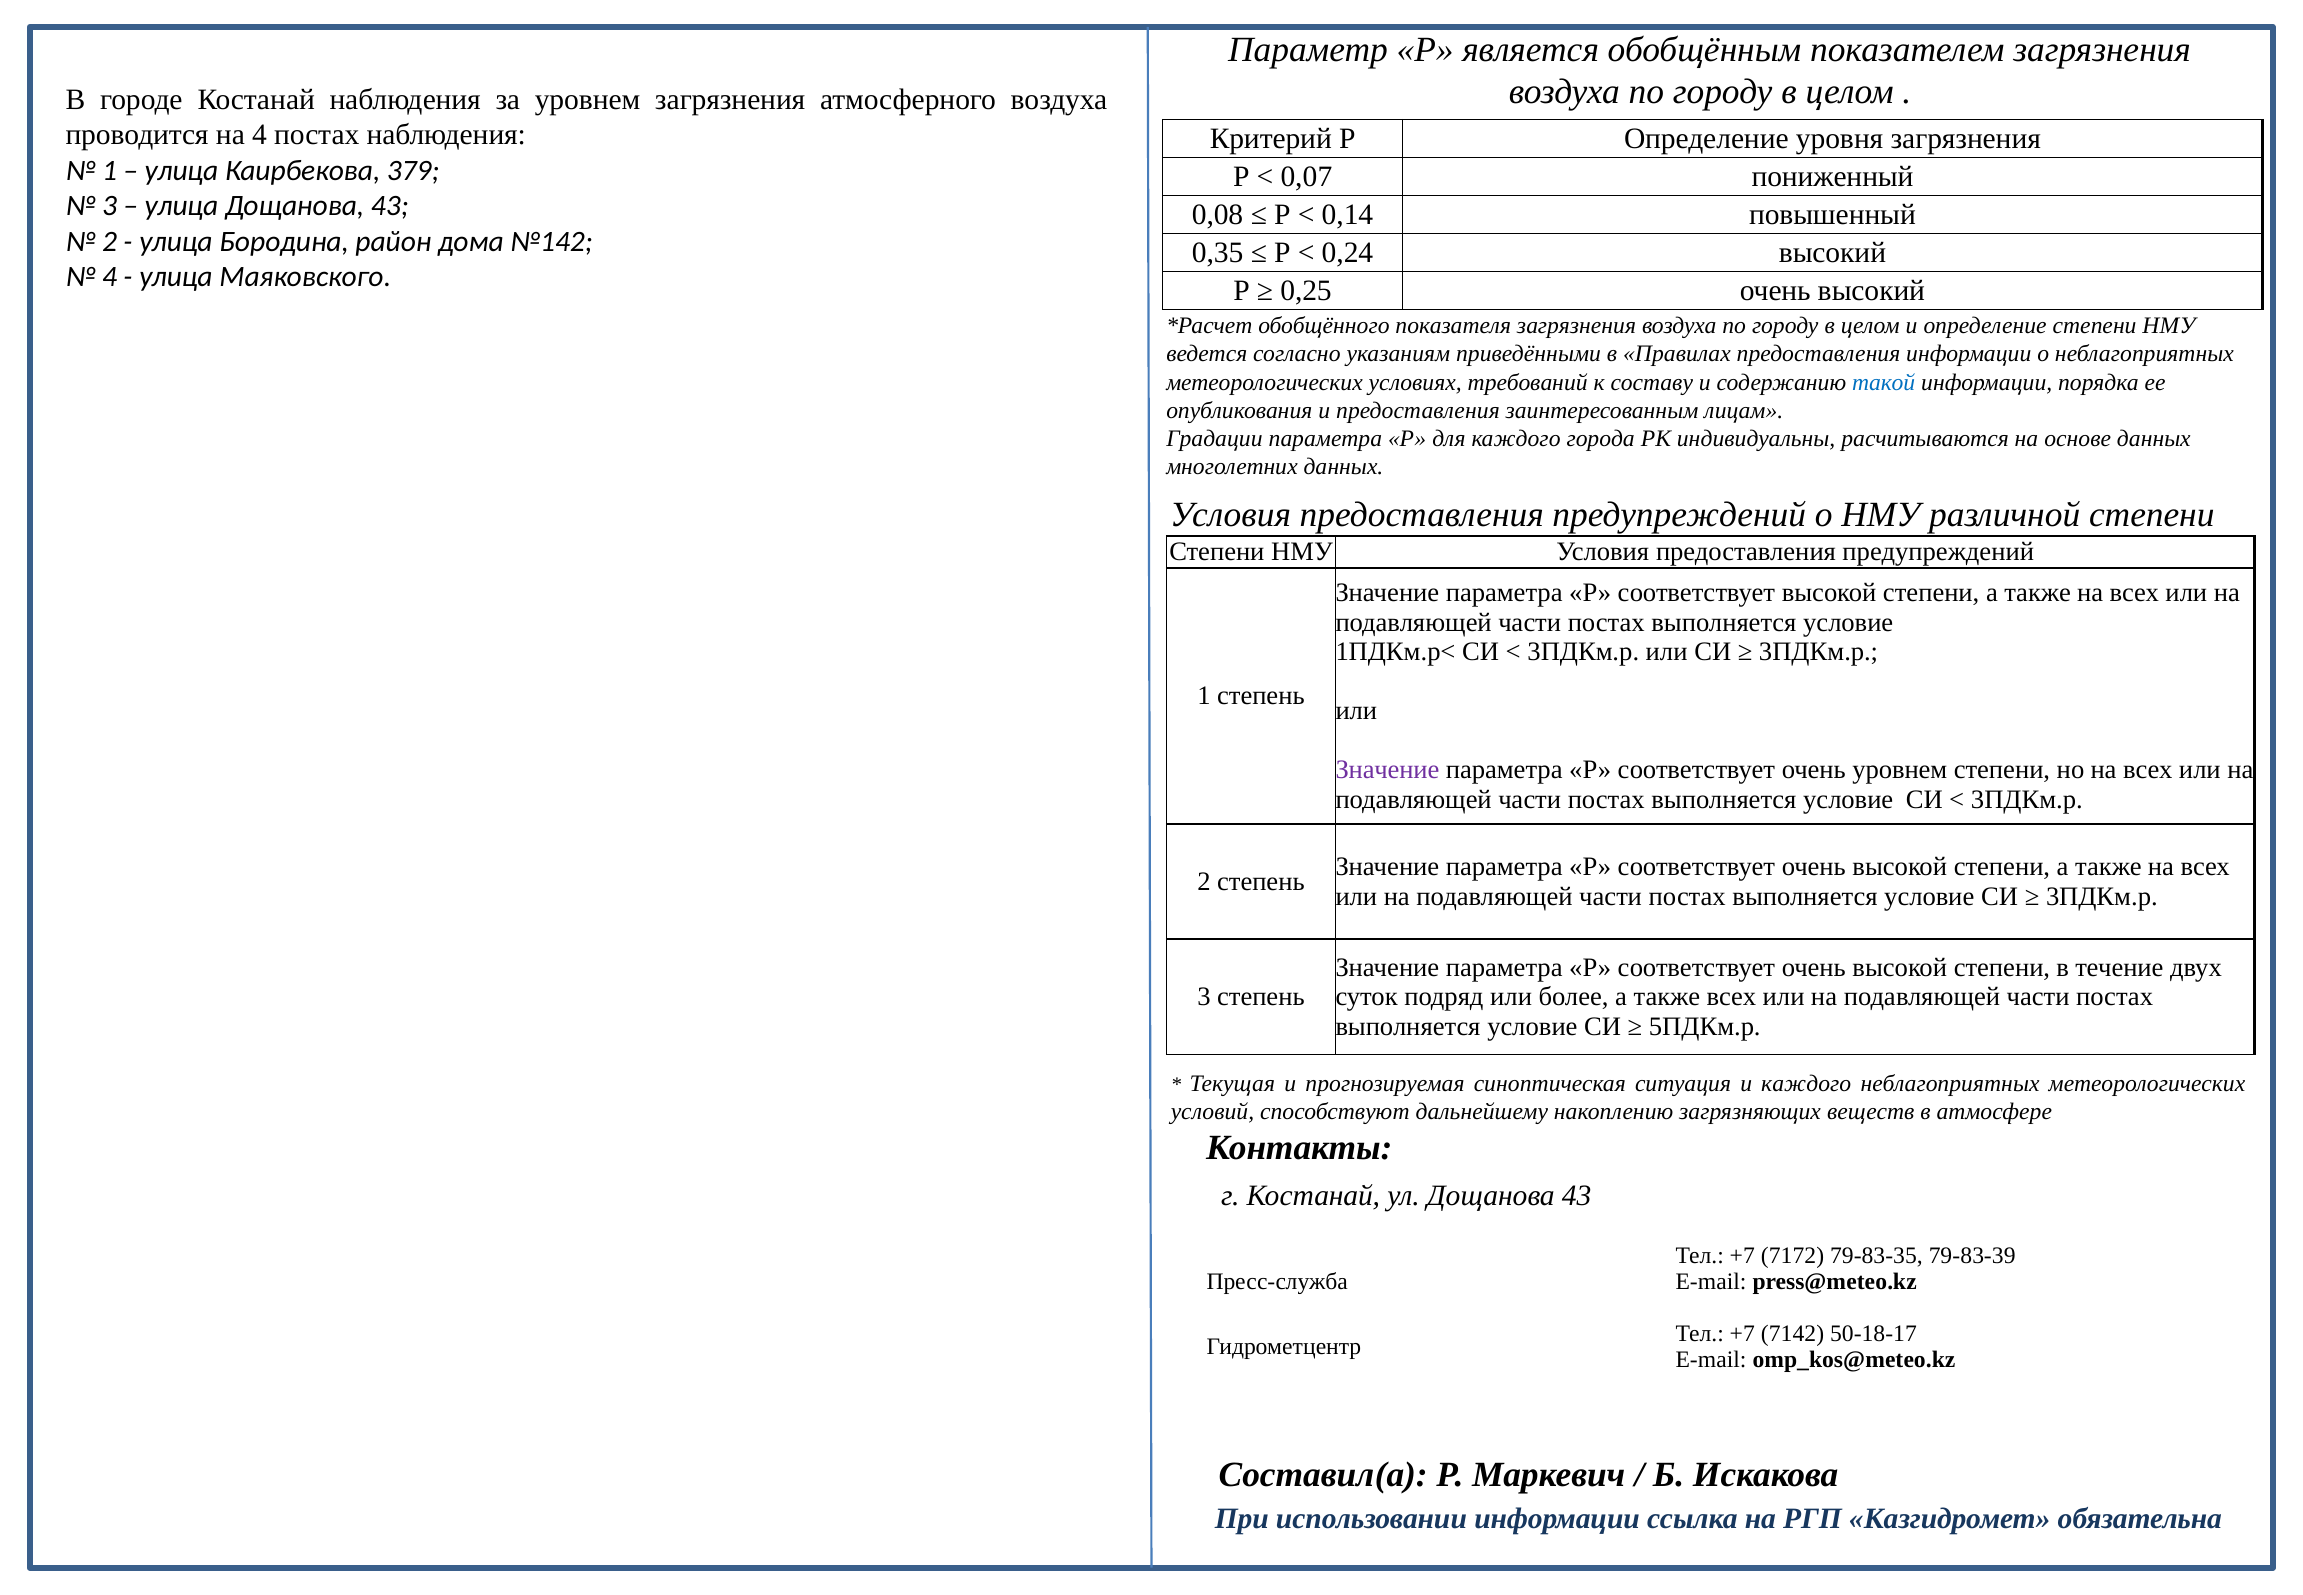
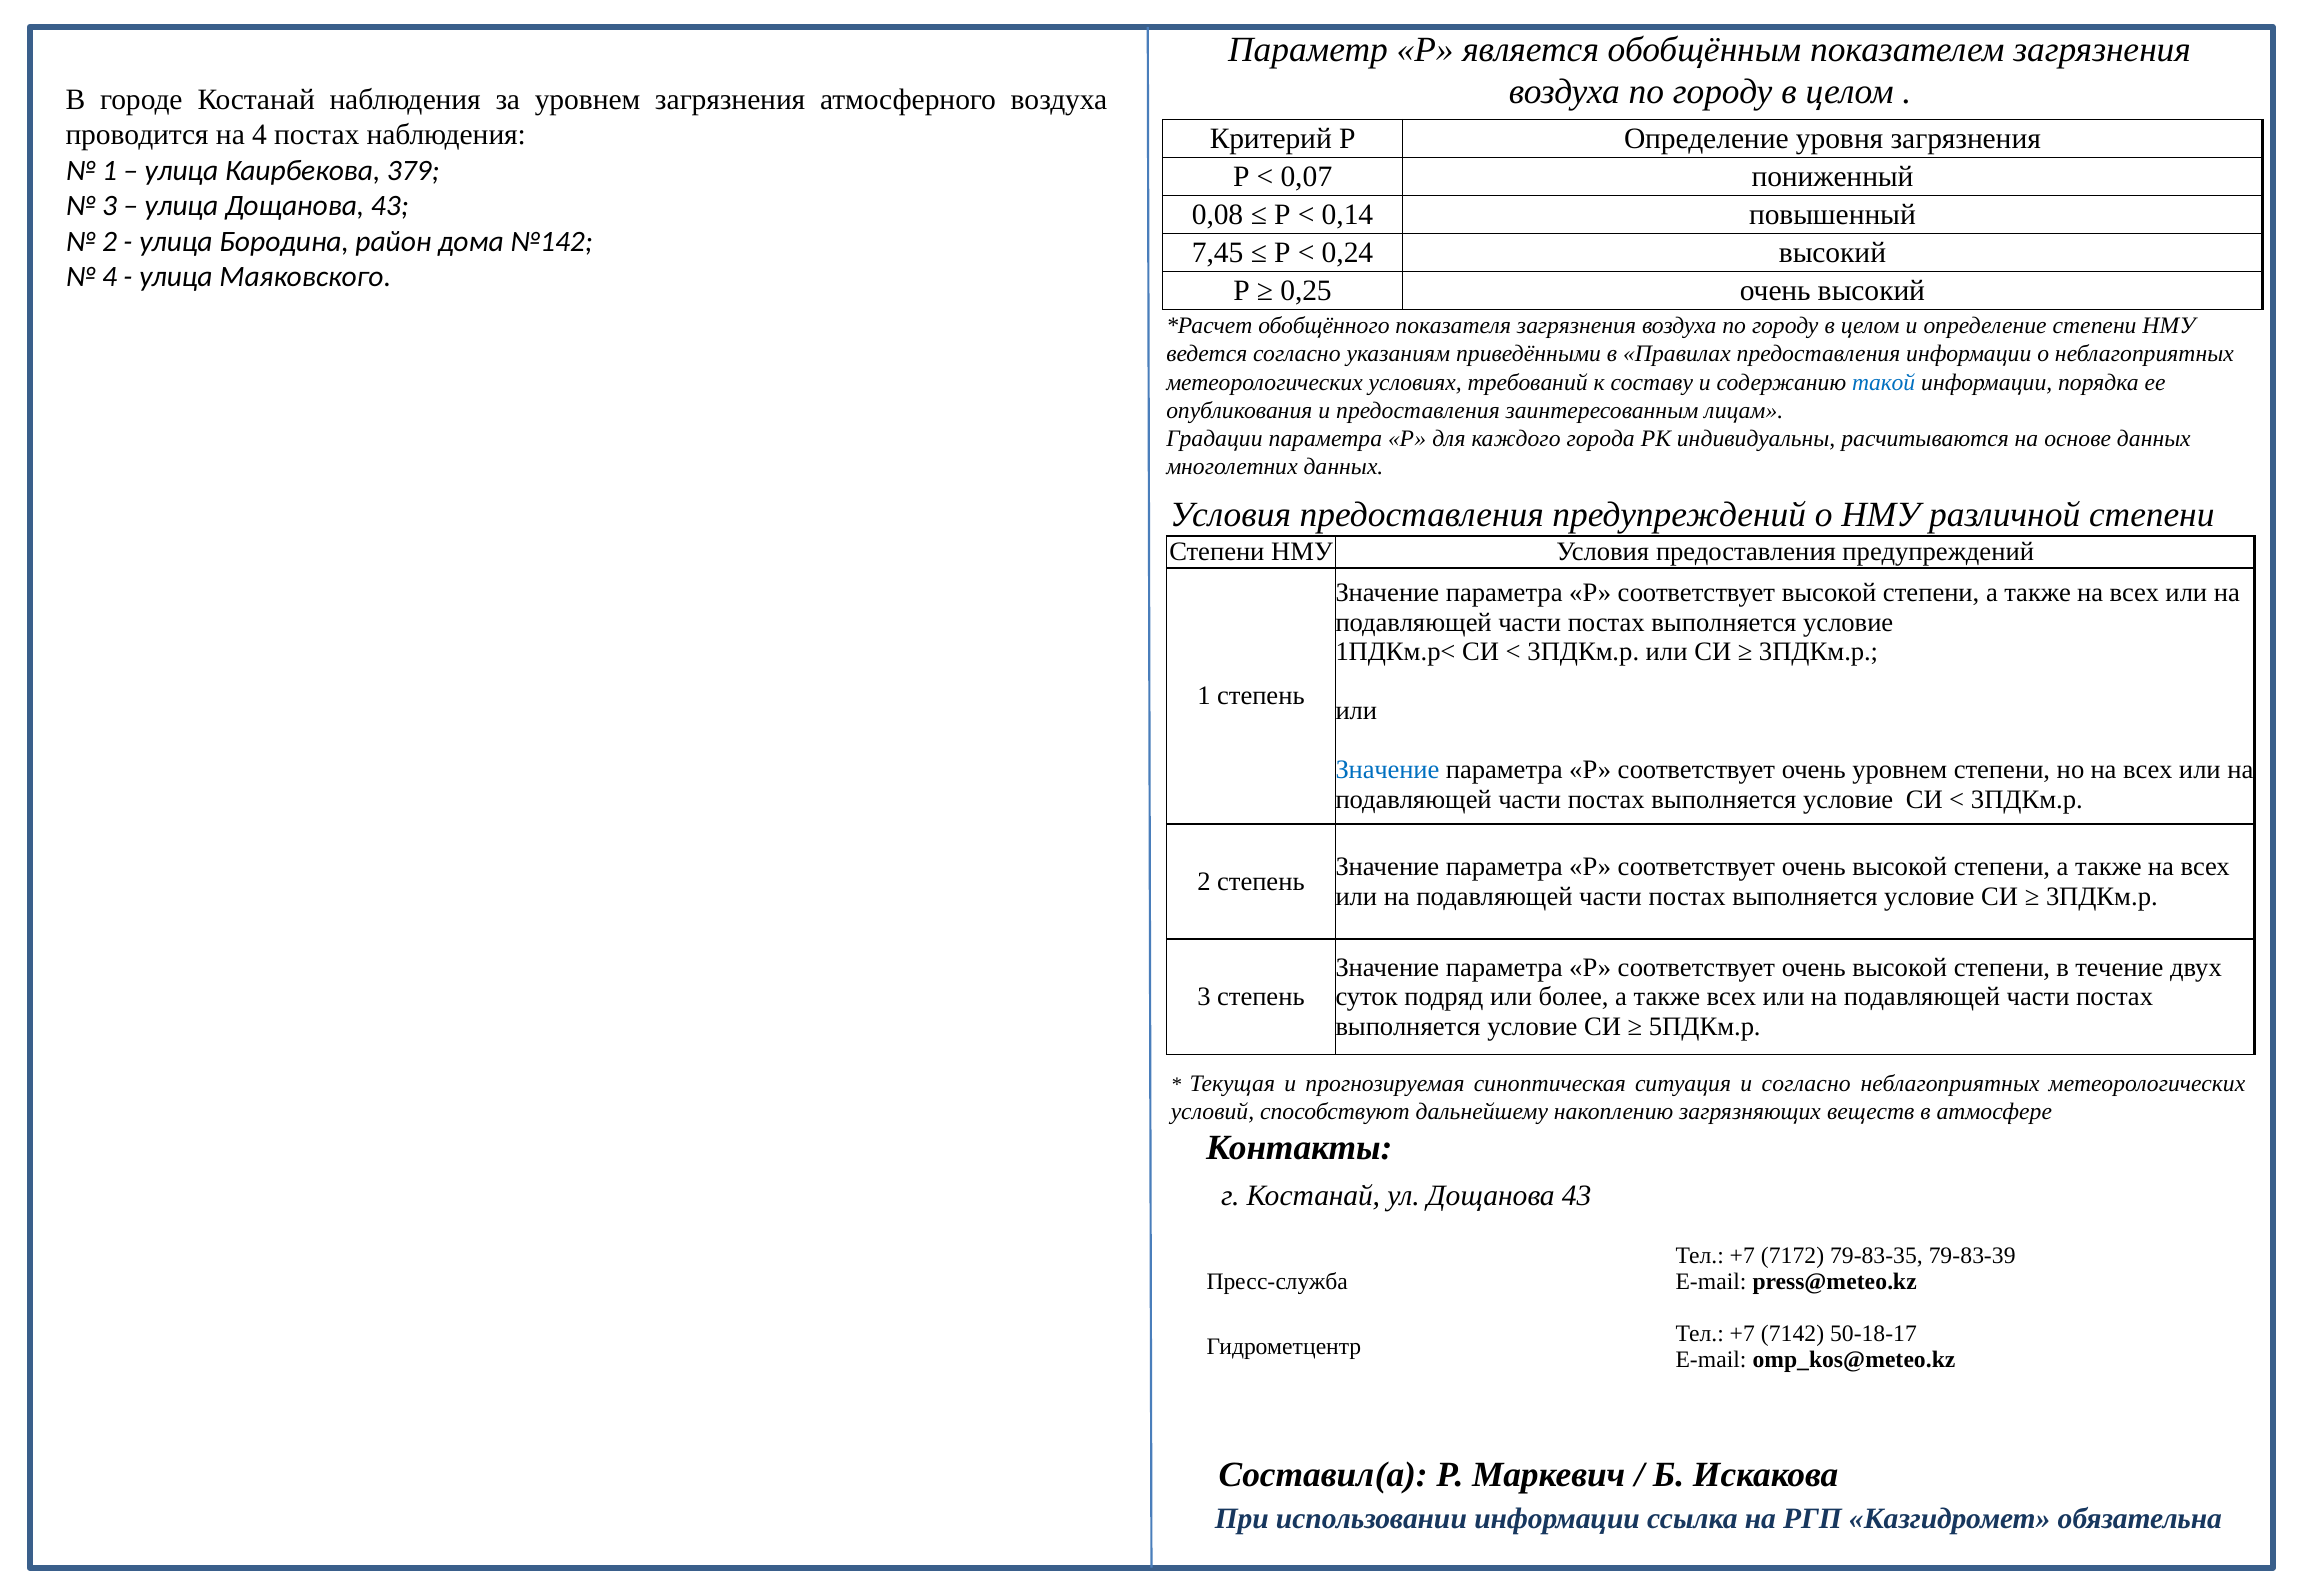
0,35: 0,35 -> 7,45 (1218, 252)
Значение colour: purple -> blue (1387, 769)
и каждого: каждого -> согласно (1806, 1083)
